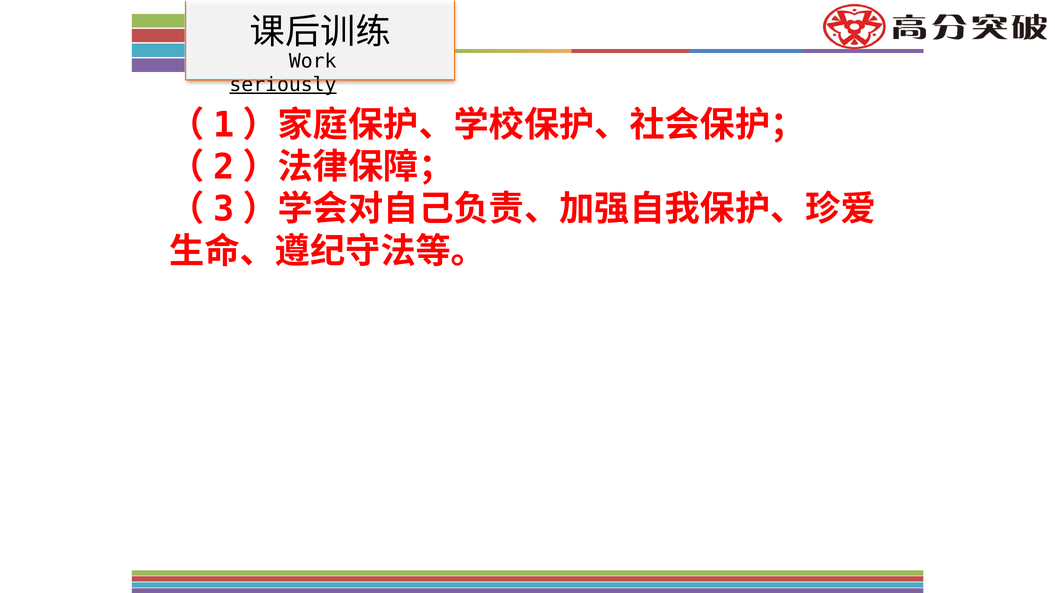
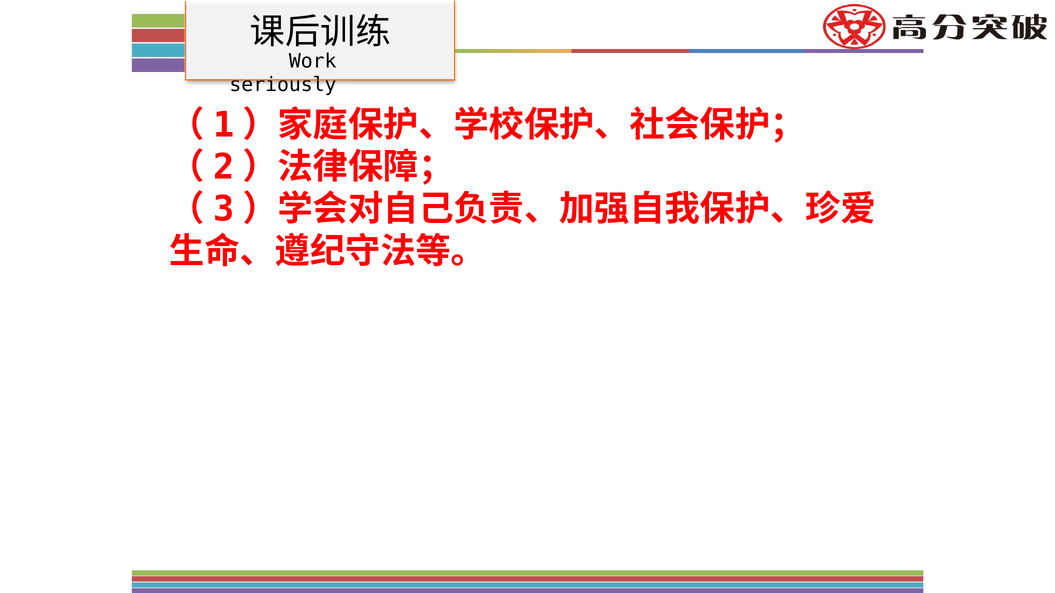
seriously underline: present -> none (283, 85)
